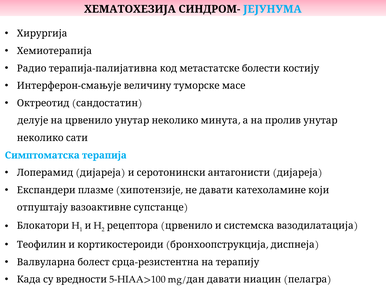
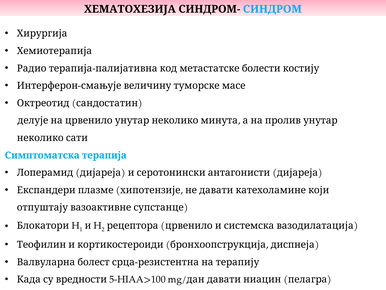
ЈЕЈУНУМА: ЈЕЈУНУМА -> СИНДРОМ (272, 9)
